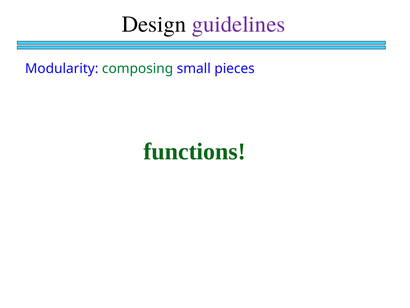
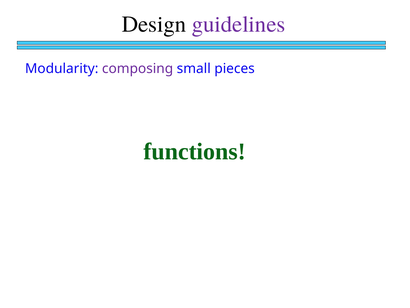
composing colour: green -> purple (138, 68)
